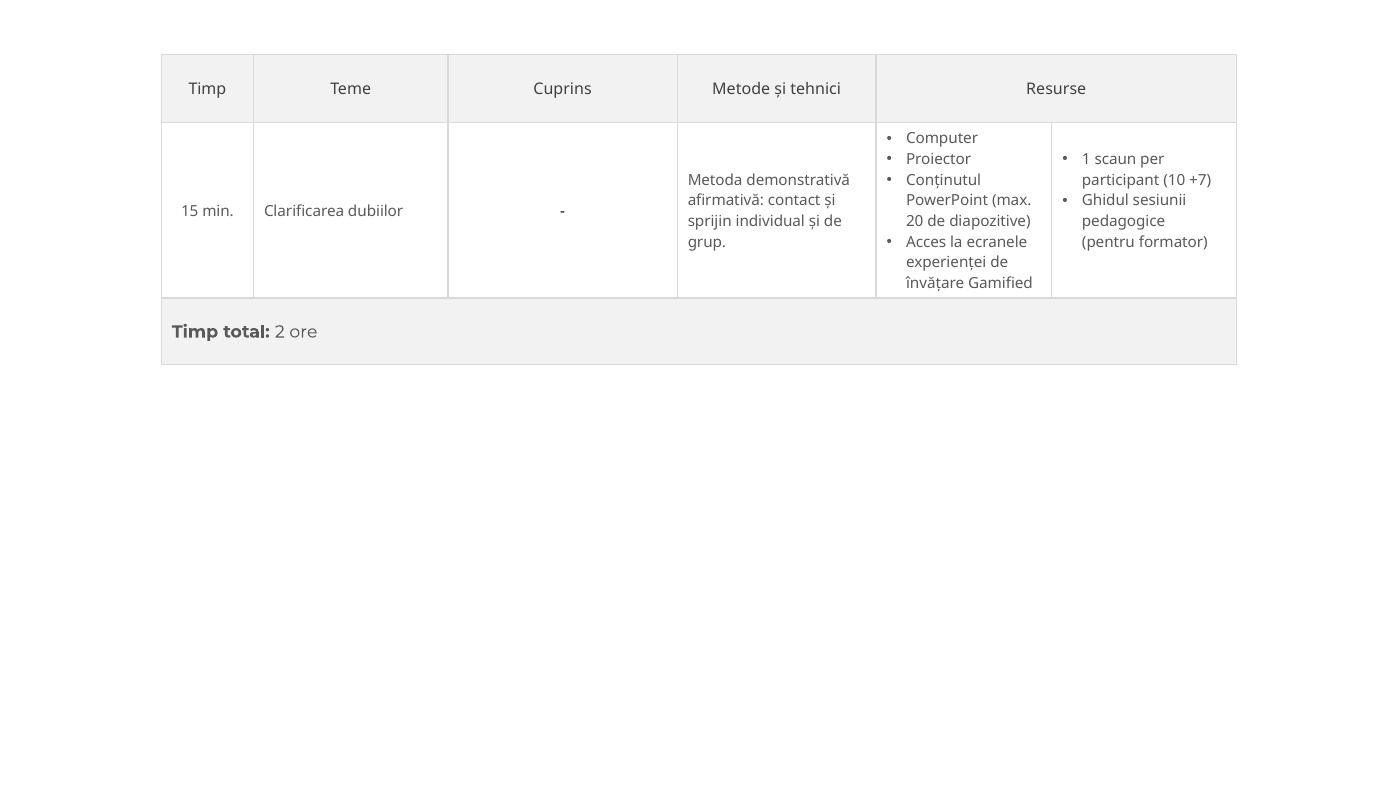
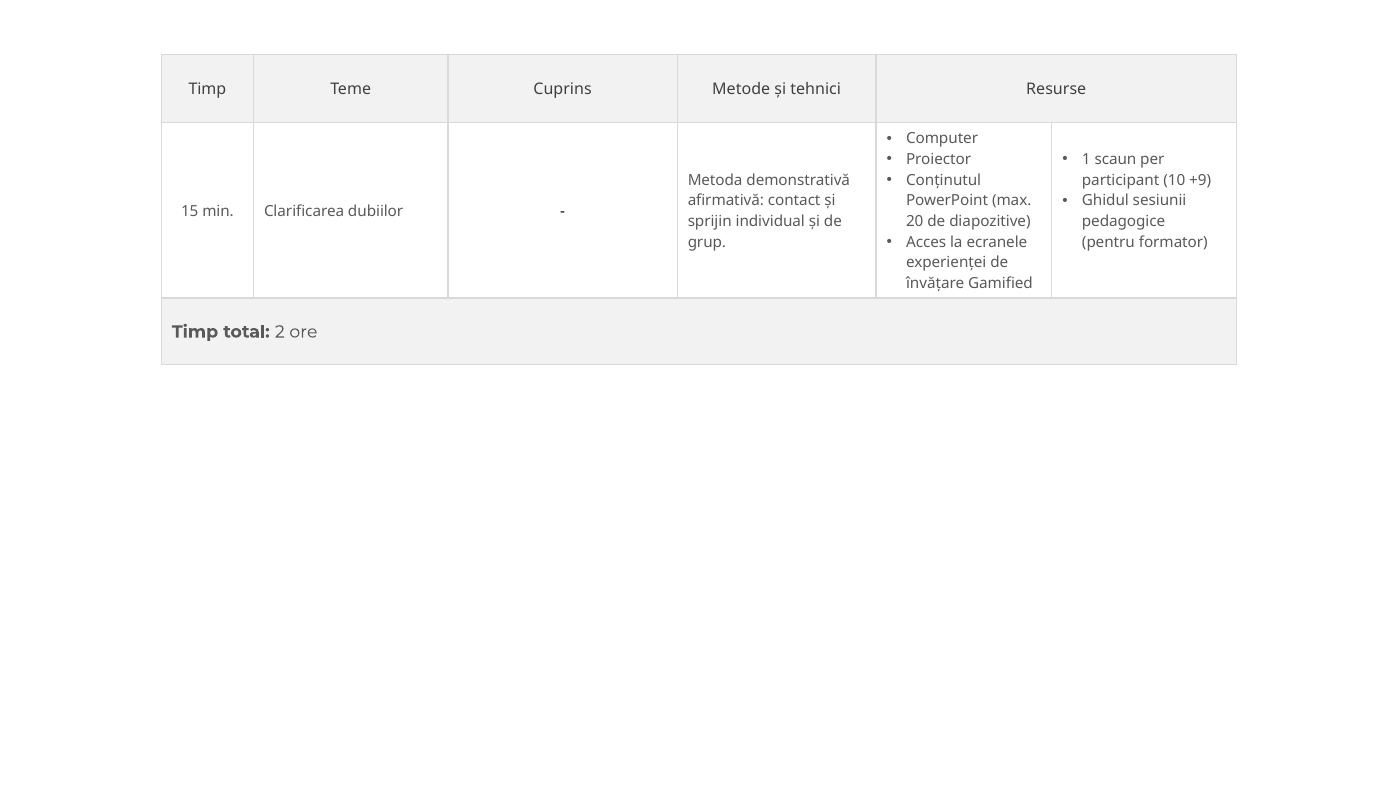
+7: +7 -> +9 (1200, 180)
